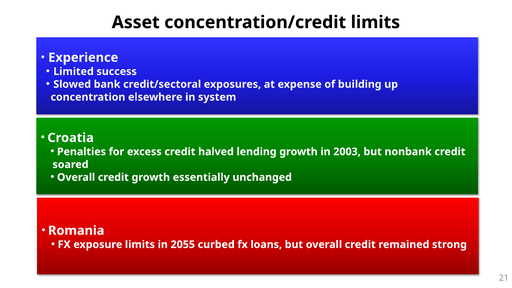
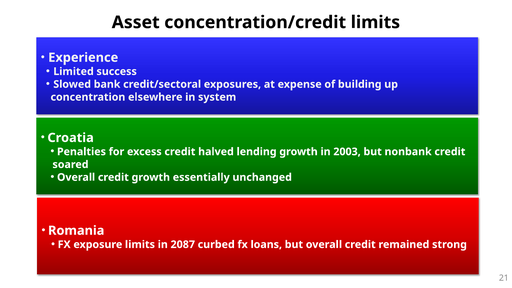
2055: 2055 -> 2087 (183, 245)
